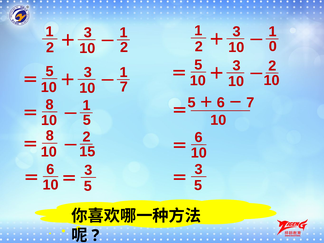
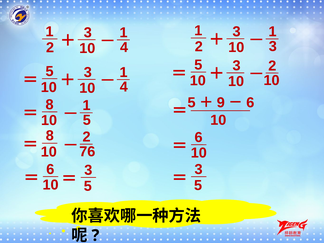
0: 0 -> 3 (273, 46)
2: 2 -> 4 (124, 47)
7: 7 -> 4 (124, 87)
6: 6 -> 9 (221, 103)
7: 7 -> 6 (250, 103)
15: 15 -> 76 (87, 152)
